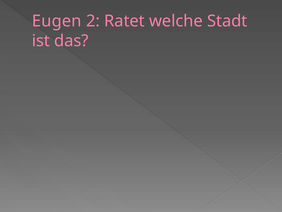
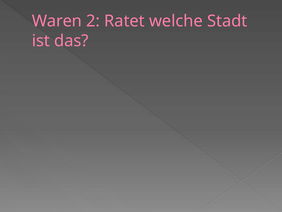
Eugen: Eugen -> Waren (57, 21)
